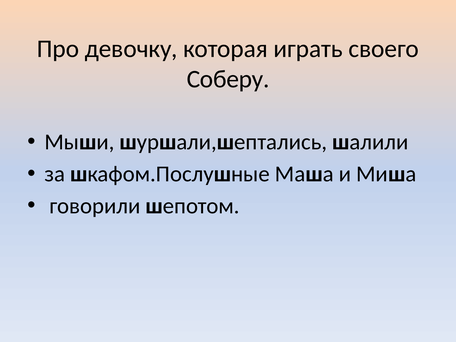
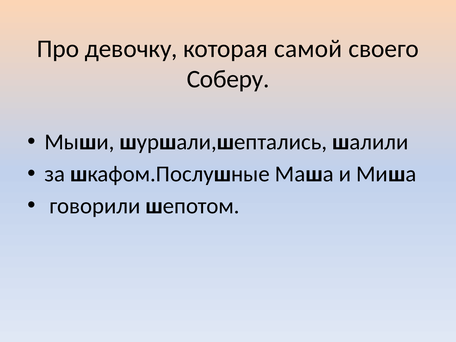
играть: играть -> самой (308, 49)
